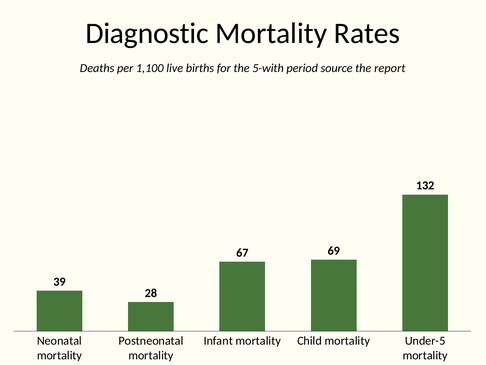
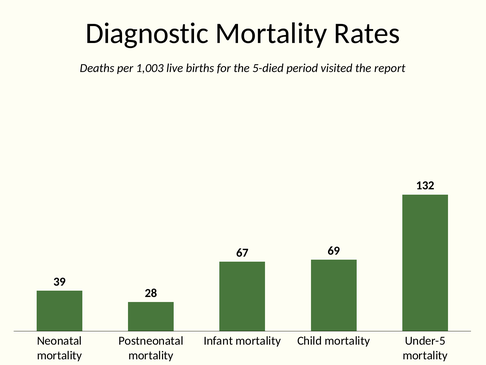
1,100: 1,100 -> 1,003 (150, 68)
5-with: 5-with -> 5-died (268, 68)
source: source -> visited (337, 68)
